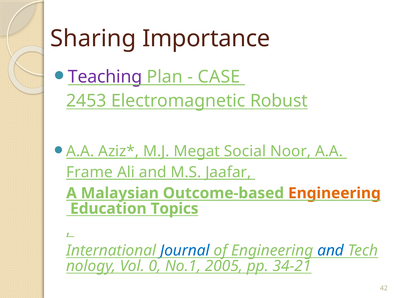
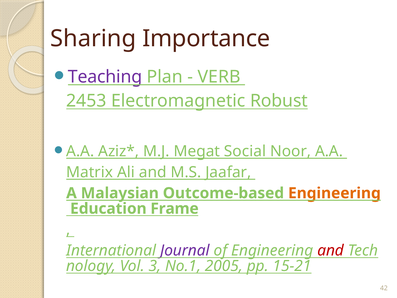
CASE: CASE -> VERB (219, 77)
Frame: Frame -> Matrix (90, 172)
Topics: Topics -> Frame (175, 208)
Journal colour: blue -> purple (185, 250)
and colour: blue -> red (331, 250)
0: 0 -> 3 (155, 266)
34-21: 34-21 -> 15-21 (292, 266)
